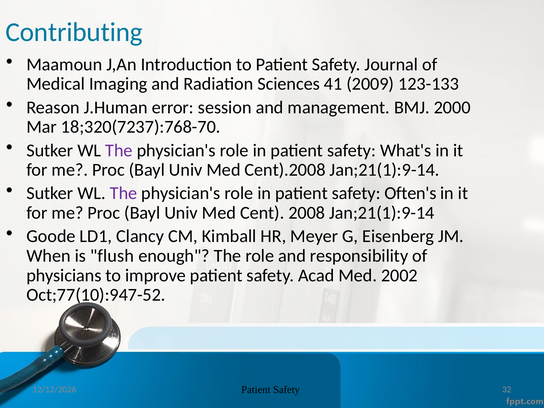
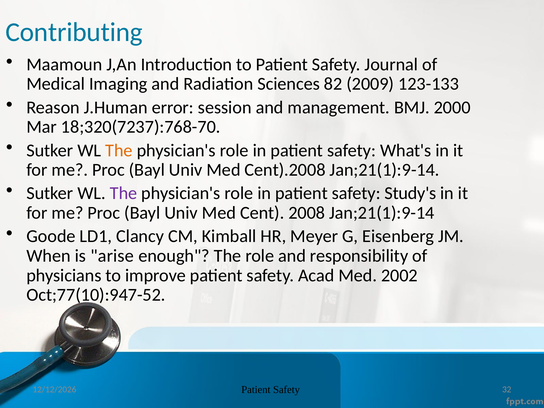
41: 41 -> 82 (333, 84)
The colour: purple -> orange (119, 150)
Often's: Often's -> Study's (410, 193)
flush: flush -> arise (112, 256)
